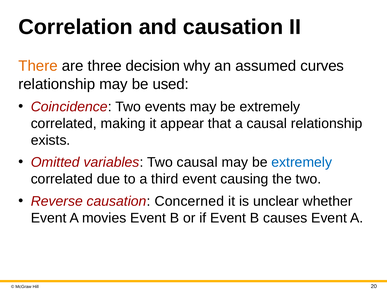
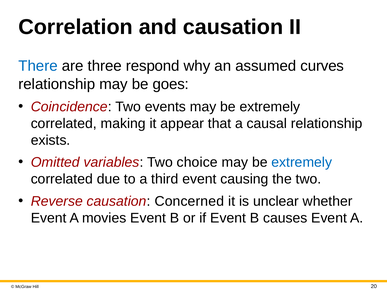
There colour: orange -> blue (38, 66)
decision: decision -> respond (153, 66)
used: used -> goes (171, 84)
Two causal: causal -> choice (197, 163)
